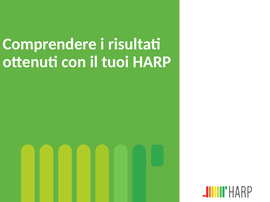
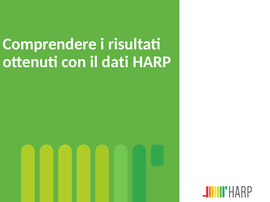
tuoi: tuoi -> dati (115, 62)
